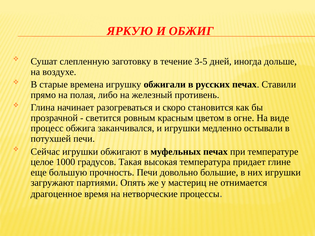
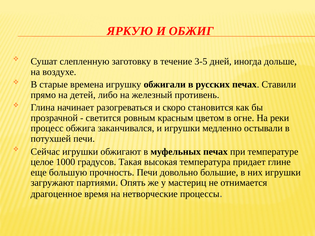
полая: полая -> детей (83, 95)
виде: виде -> реки (280, 118)
